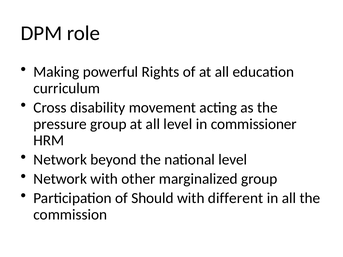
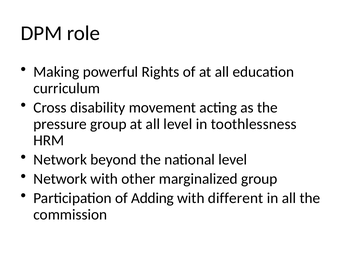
commissioner: commissioner -> toothlessness (254, 124)
Should: Should -> Adding (153, 198)
